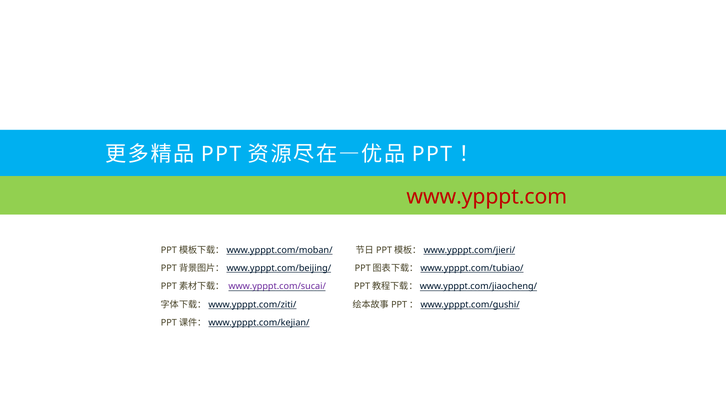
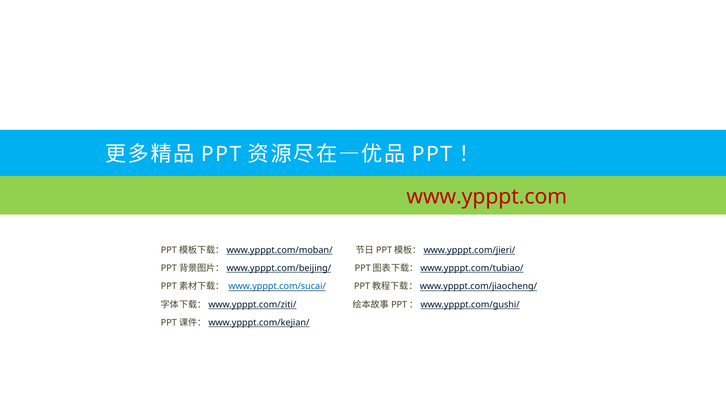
www.ypppt.com/sucai/ colour: purple -> blue (277, 287)
